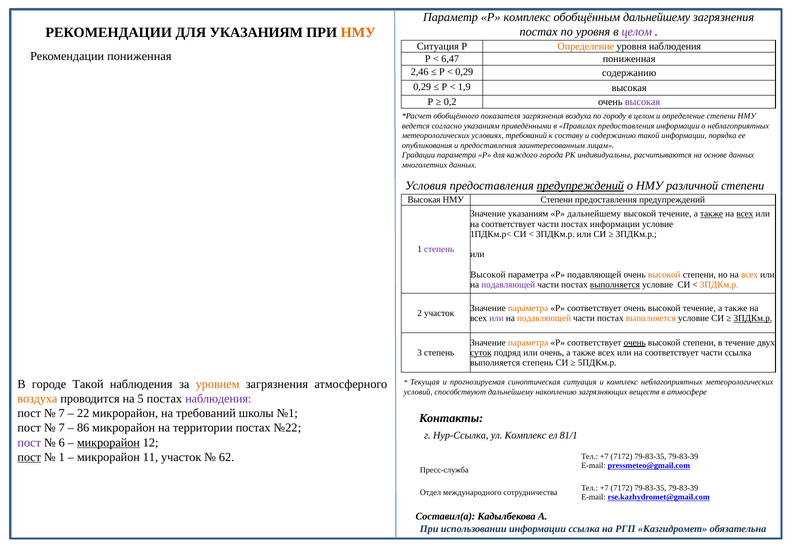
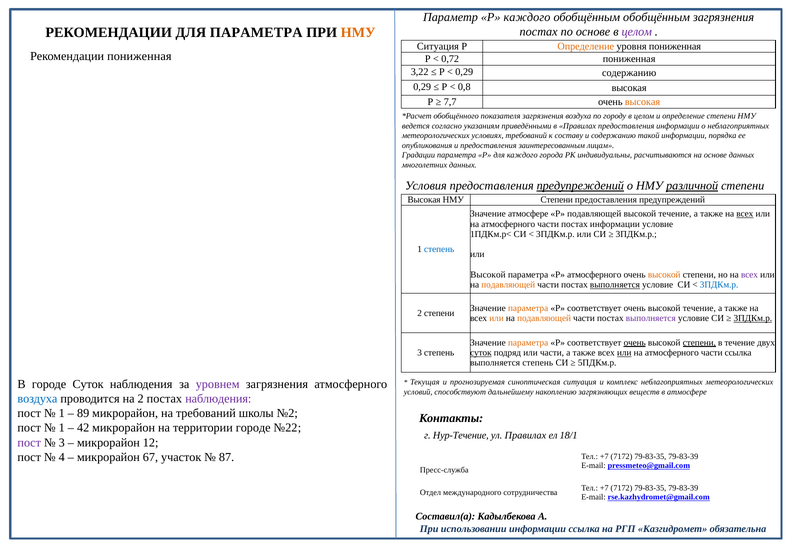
Р комплекс: комплекс -> каждого (527, 17)
обобщённым дальнейшему: дальнейшему -> обобщённым (657, 17)
по уровня: уровня -> основе (593, 32)
ДЛЯ УКАЗАНИЯМ: УКАЗАНИЯМ -> ПАРАМЕТРА (256, 33)
уровня наблюдения: наблюдения -> пониженная (675, 46)
6,47: 6,47 -> 0,72 (450, 59)
2,46: 2,46 -> 3,22 (420, 72)
1,9: 1,9 -> 0,8 (464, 87)
0,2: 0,2 -> 7,7 (450, 102)
высокая colour: purple -> orange (643, 102)
различной underline: none -> present (692, 186)
Значение указаниям: указаниям -> атмосфере (528, 214)
Р дальнейшему: дальнейшему -> подавляющей (594, 214)
также underline: present -> none (712, 214)
соответствует: соответствует -> атмосферного (508, 224)
степень colour: purple -> blue (439, 249)
Р подавляющей: подавляющей -> атмосферного (594, 275)
всех colour: orange -> purple (749, 275)
подавляющей colour: purple -> orange (508, 285)
3ПДКм.р colour: orange -> blue (719, 285)
2 участок: участок -> степени (439, 313)
или colour: purple -> orange (496, 318)
выполняется colour: orange -> purple (651, 318)
степени underline: none -> present (699, 343)
или очень: очень -> части (552, 353)
или underline: none -> present (624, 353)
соответствует: соответствует -> атмосферного (672, 353)
городе Такой: Такой -> Суток (88, 384)
уровнем colour: orange -> purple (218, 384)
воздуха colour: orange -> blue (37, 399)
на 5: 5 -> 2 (141, 399)
7: 7 -> 1 (62, 413)
22: 22 -> 89 (83, 413)
№1: №1 -> №2 (287, 413)
7: 7 -> 1 (62, 428)
86: 86 -> 42 (83, 428)
территории постах: постах -> городе (253, 428)
Нур-Ссылка: Нур-Ссылка -> Нур-Течение (461, 436)
ул Комплекс: Комплекс -> Правилах (525, 436)
81/1: 81/1 -> 18/1 (569, 436)
6: 6 -> 3 (62, 443)
микрорайон underline: present -> none (108, 443)
пост underline: present -> none (29, 457)
1: 1 -> 4 (62, 457)
11: 11 -> 67 (150, 457)
62: 62 -> 87 (227, 457)
